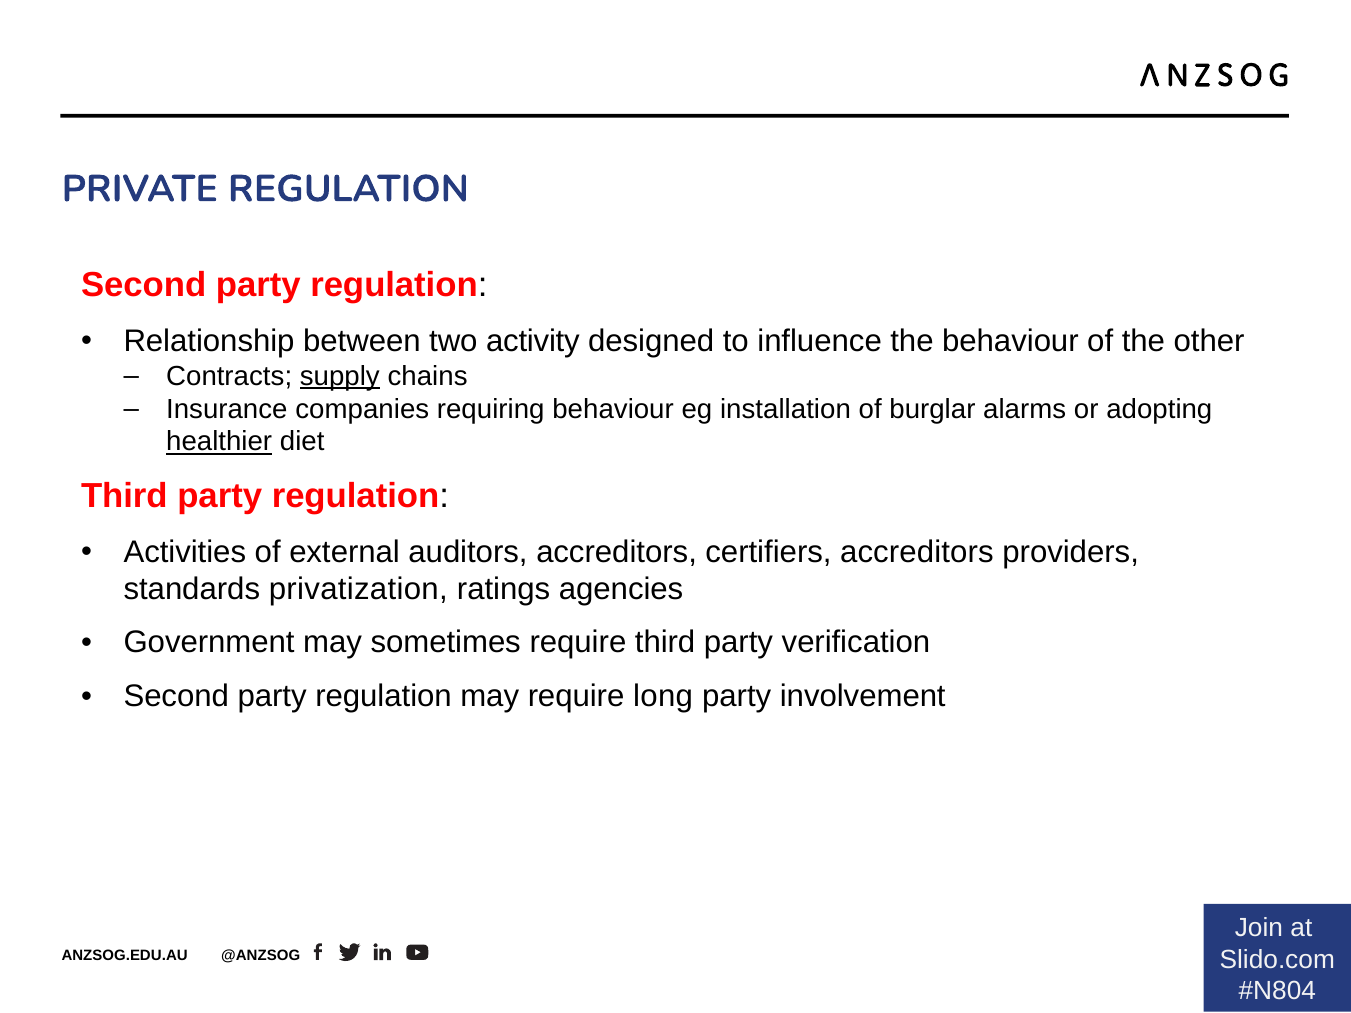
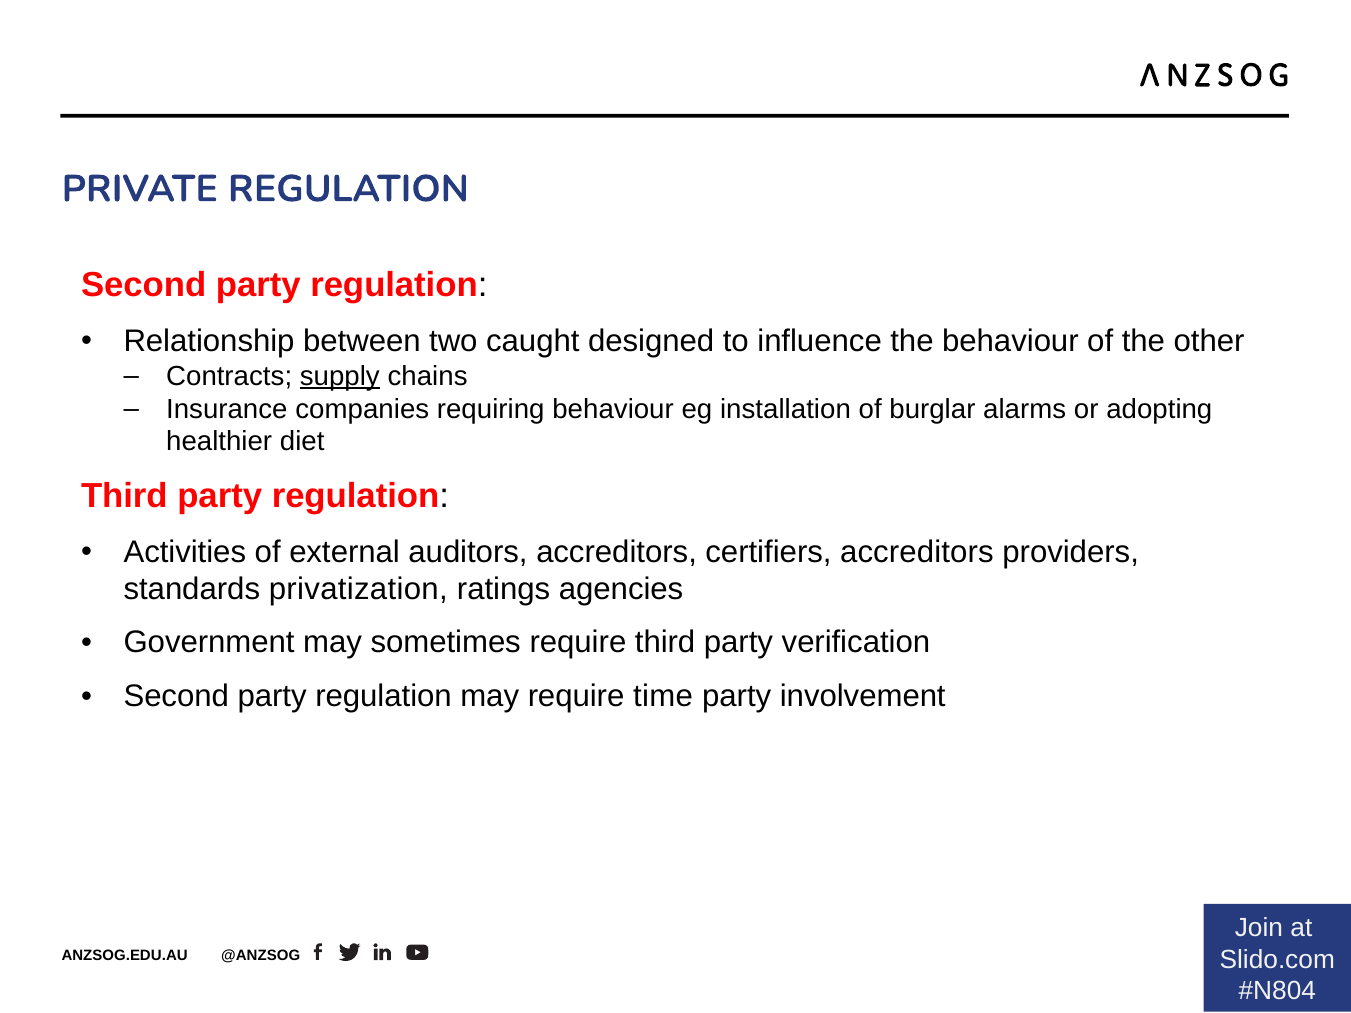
activity: activity -> caught (533, 341)
healthier underline: present -> none (219, 442)
long: long -> time (663, 697)
